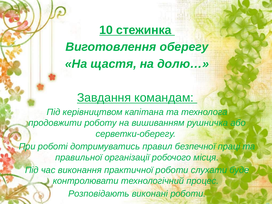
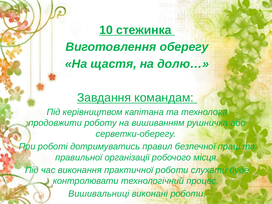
Розповідають: Розповідають -> Вишивальниці (99, 194)
